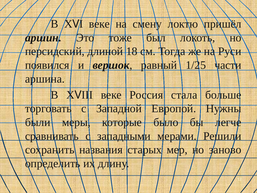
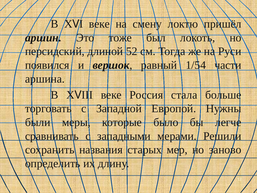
18: 18 -> 52 (132, 51)
1/25: 1/25 -> 1/54 (196, 65)
